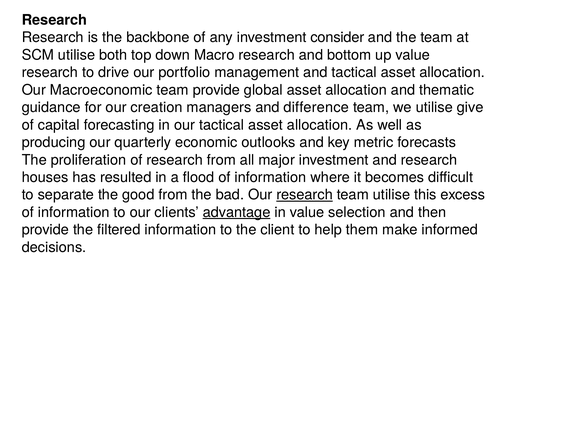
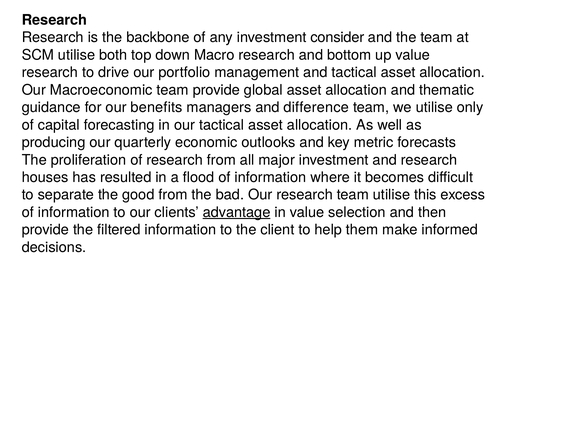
creation: creation -> benefits (157, 107)
give: give -> only (470, 107)
research underline: present -> none (305, 195)
